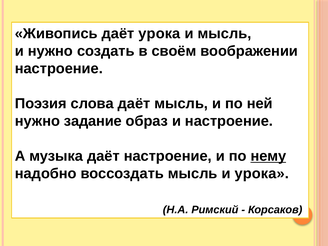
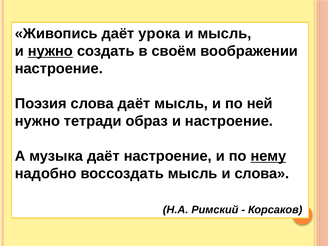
нужно underline: none -> present (50, 51)
задание: задание -> тетради (93, 121)
и урока: урока -> слова (262, 174)
